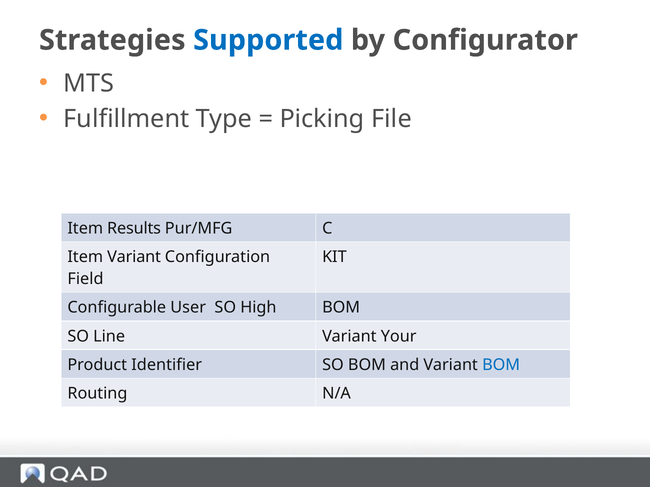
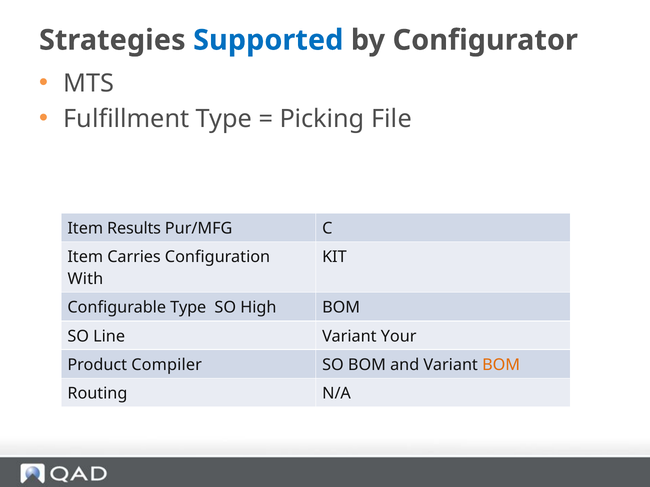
Item Variant: Variant -> Carries (134, 257)
Field: Field -> With (85, 279)
Configurable User: User -> Type (188, 308)
Identifier: Identifier -> Compiler (167, 365)
BOM colour: blue -> orange (501, 365)
